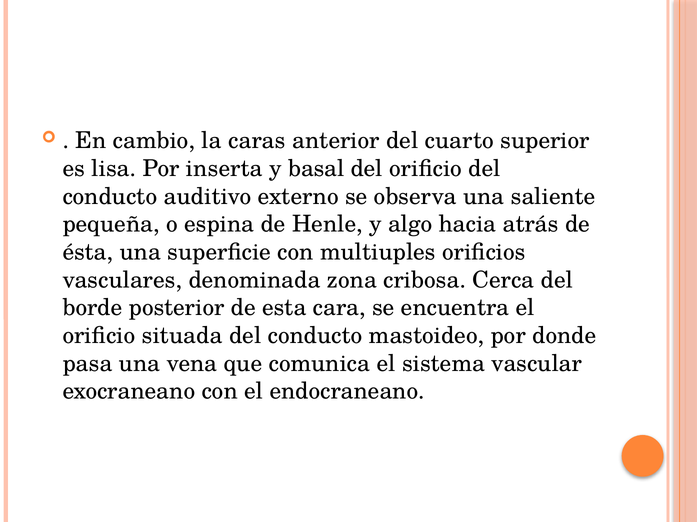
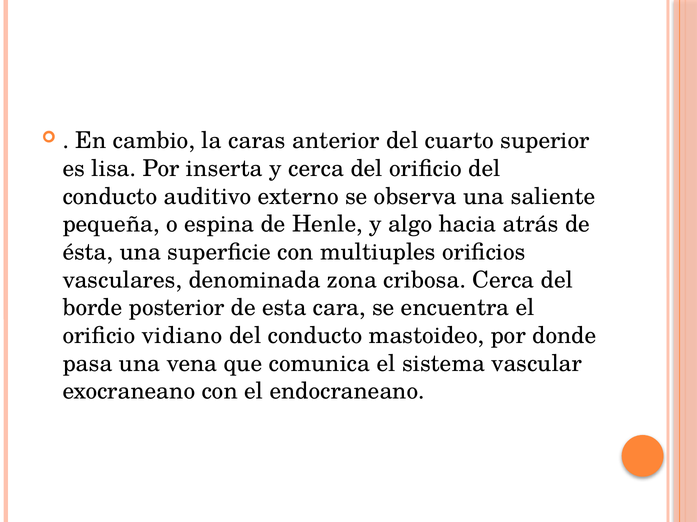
y basal: basal -> cerca (316, 169)
situada: situada -> vidiano (182, 336)
